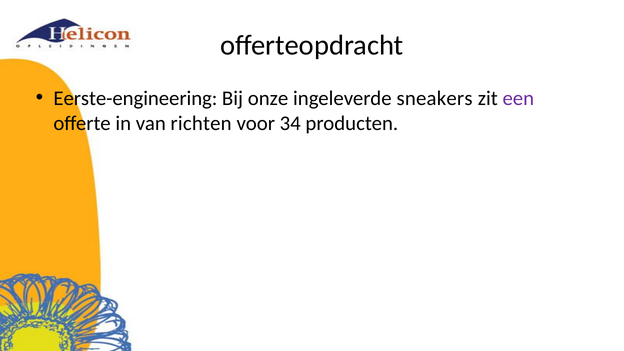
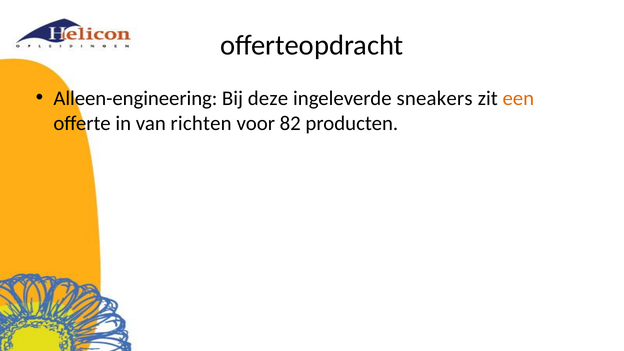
Eerste-engineering: Eerste-engineering -> Alleen-engineering (135, 98)
onze: onze -> deze (268, 98)
een colour: purple -> orange (518, 98)
34: 34 -> 82 (290, 123)
